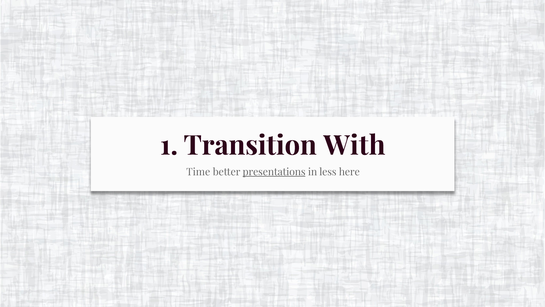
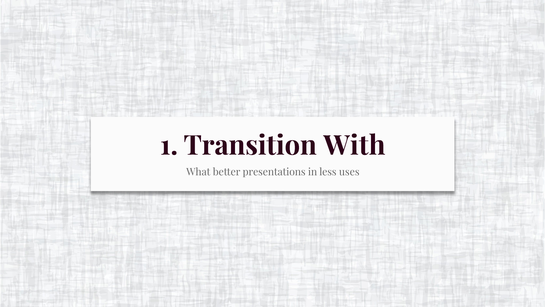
Time: Time -> What (198, 172)
presentations underline: present -> none (274, 172)
here: here -> uses (349, 172)
